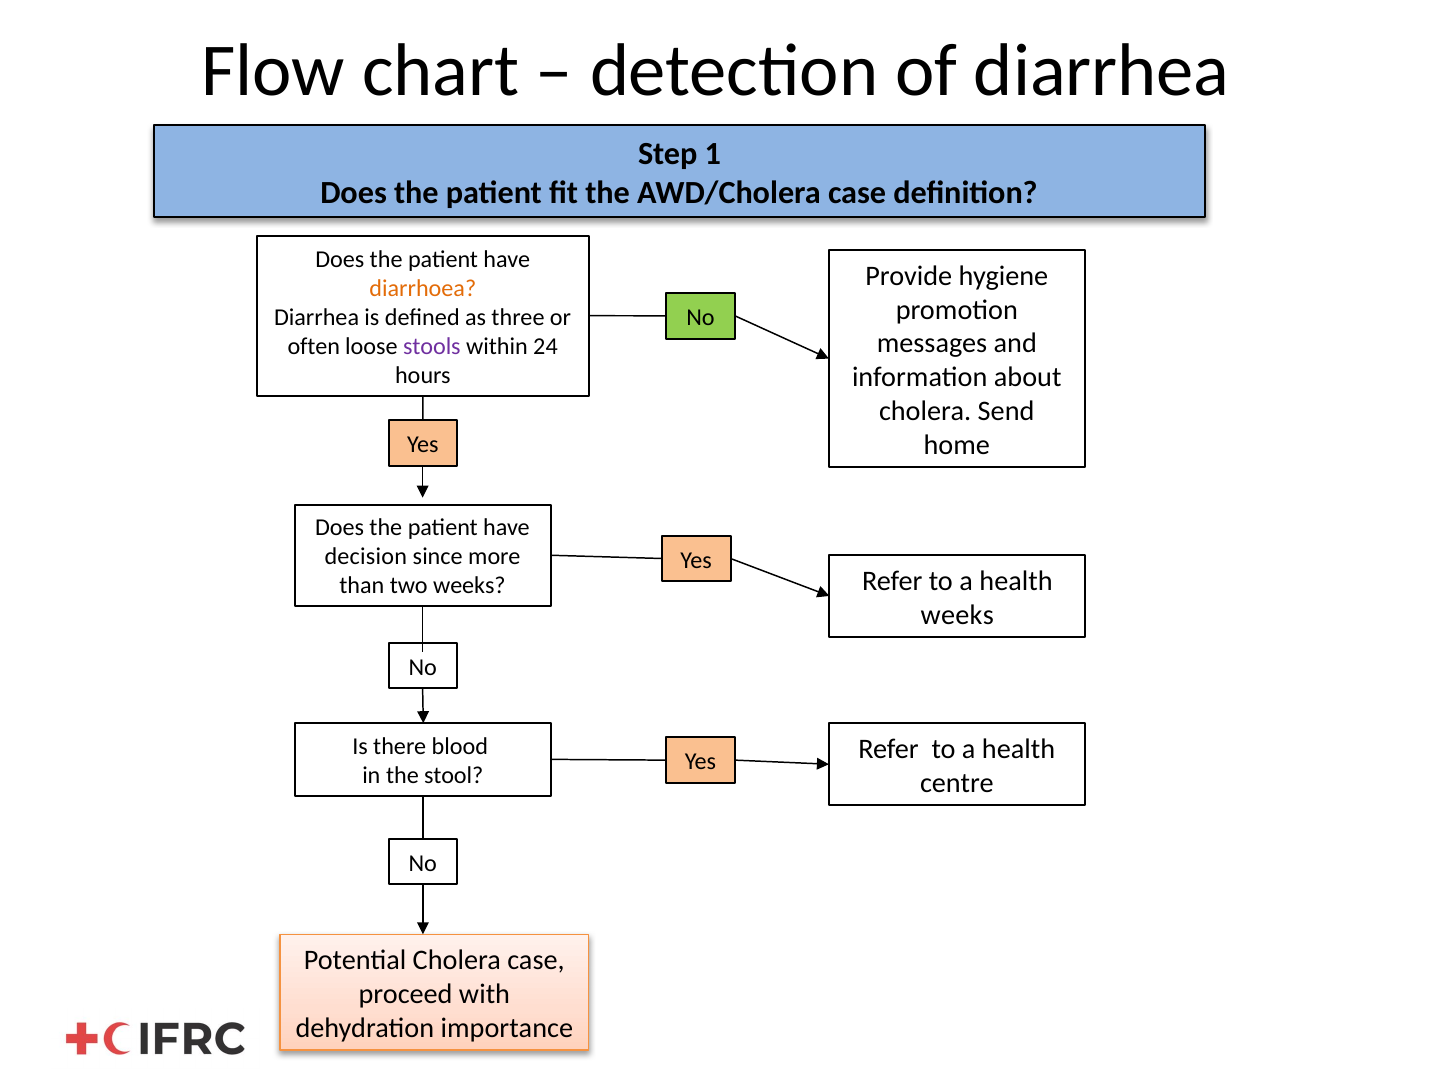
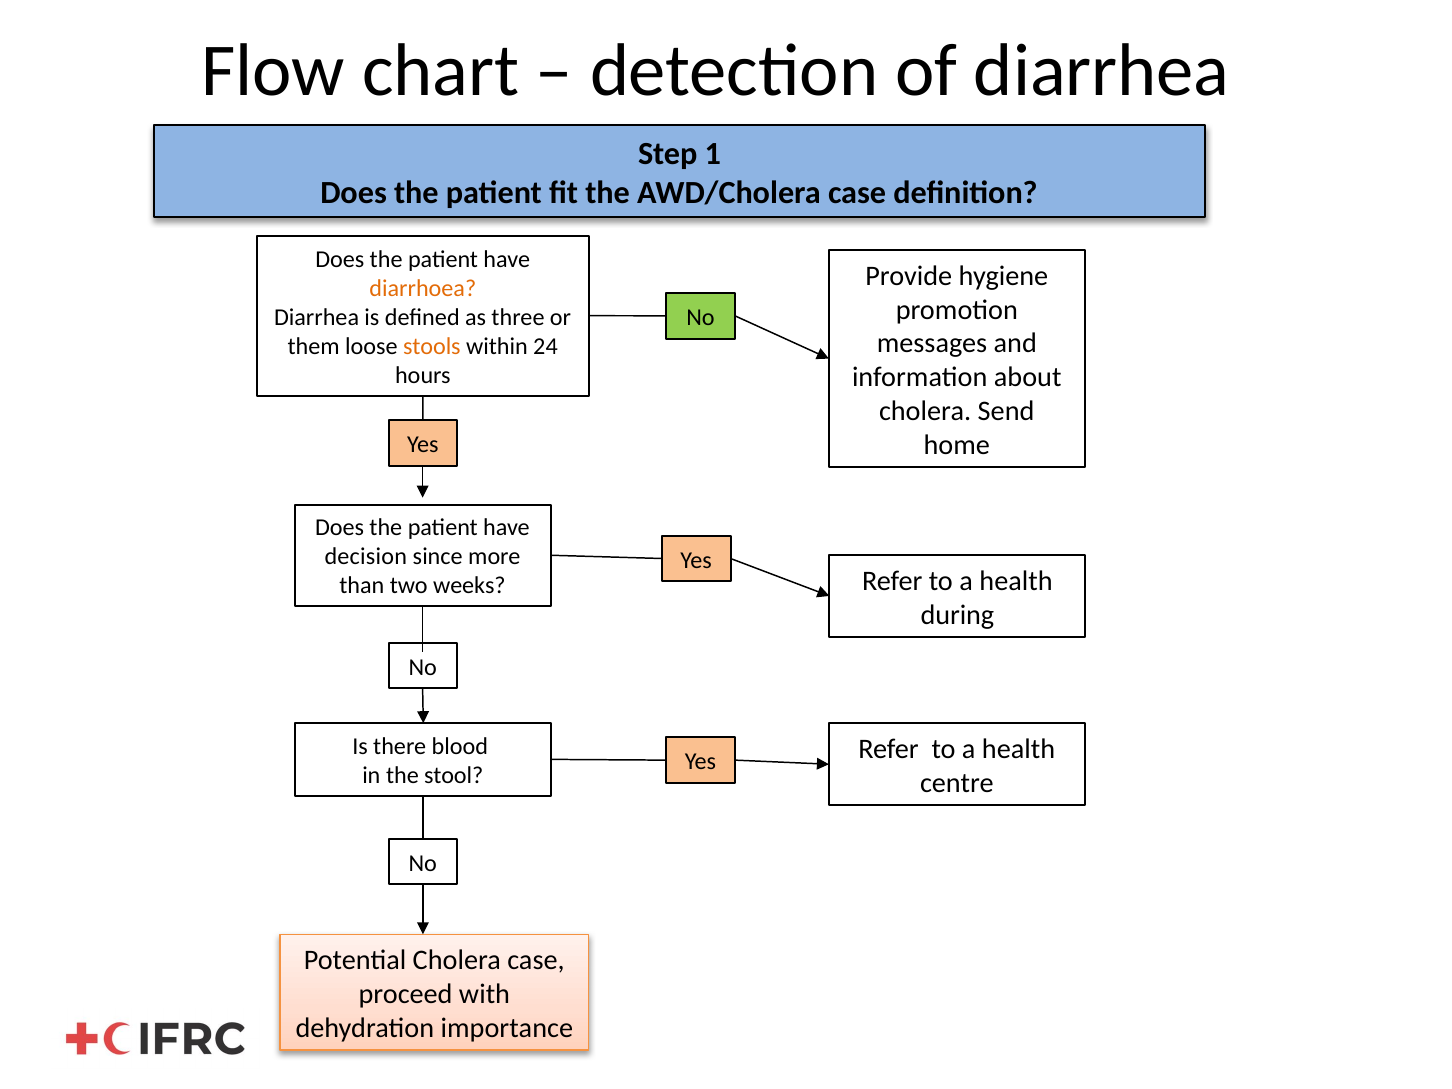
often: often -> them (314, 346)
stools colour: purple -> orange (432, 346)
weeks: weeks -> during (957, 615)
